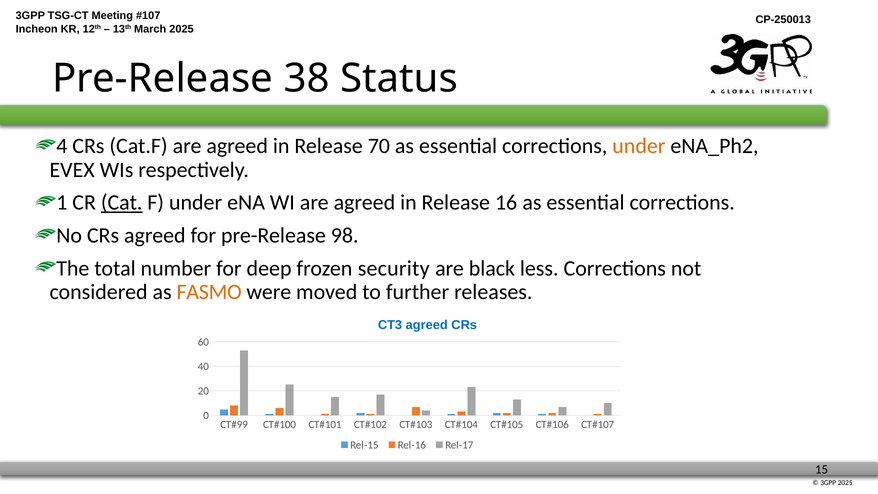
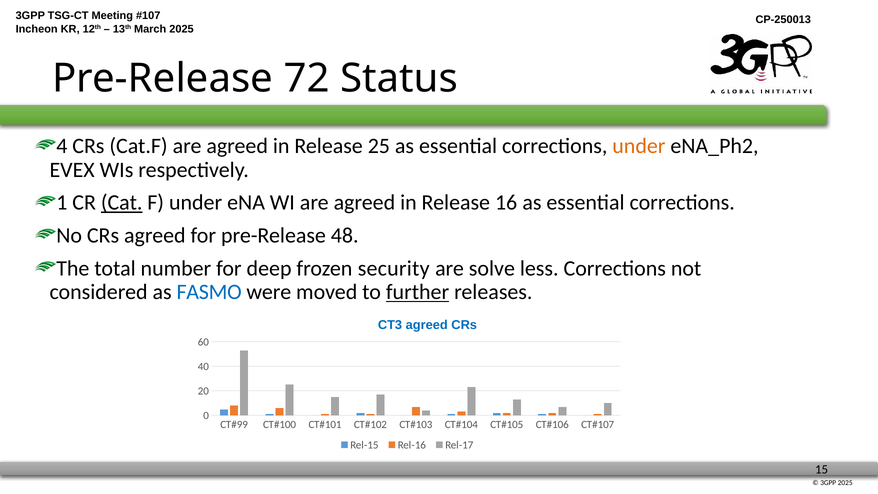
38: 38 -> 72 (307, 79)
70: 70 -> 25 (379, 146)
98: 98 -> 48 (345, 235)
black: black -> solve (492, 268)
FASMO colour: orange -> blue (209, 292)
further underline: none -> present (418, 292)
